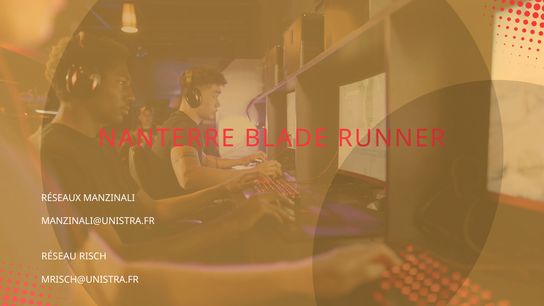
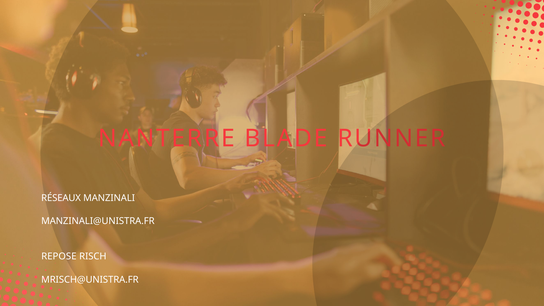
RÉSEAU: RÉSEAU -> REPOSE (59, 257)
